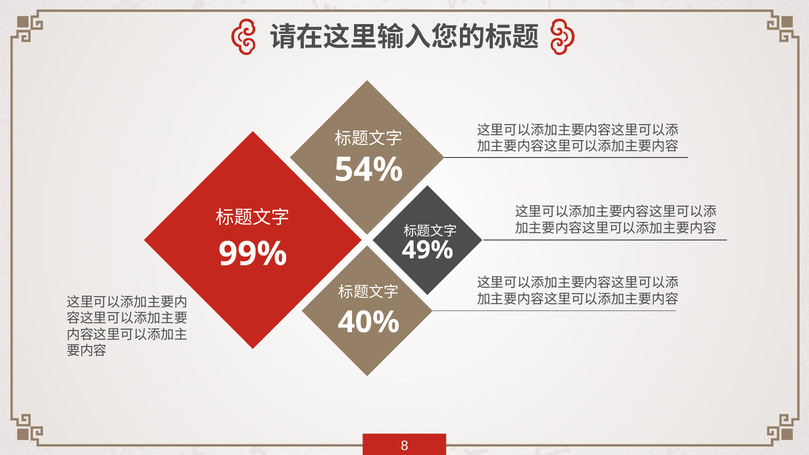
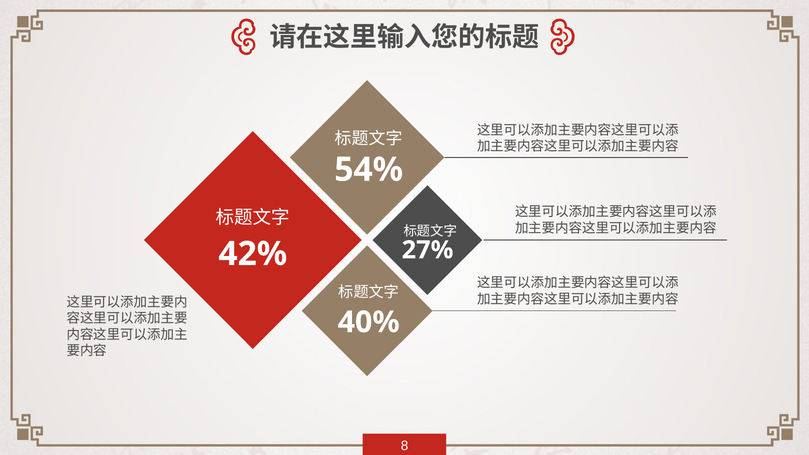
49%: 49% -> 27% (428, 250)
99%: 99% -> 42% (253, 254)
